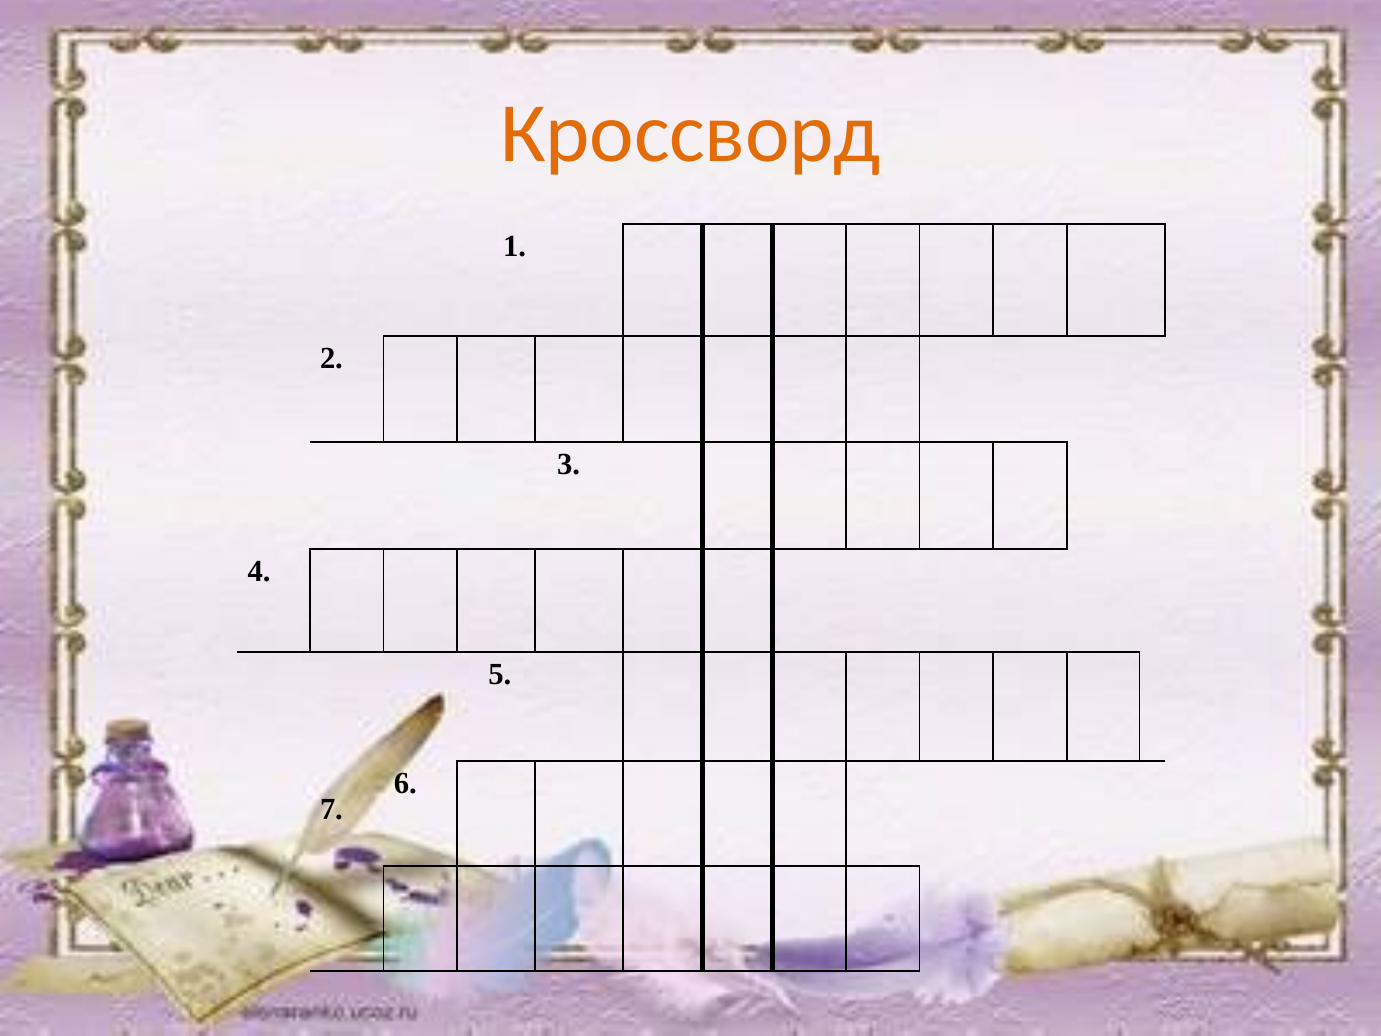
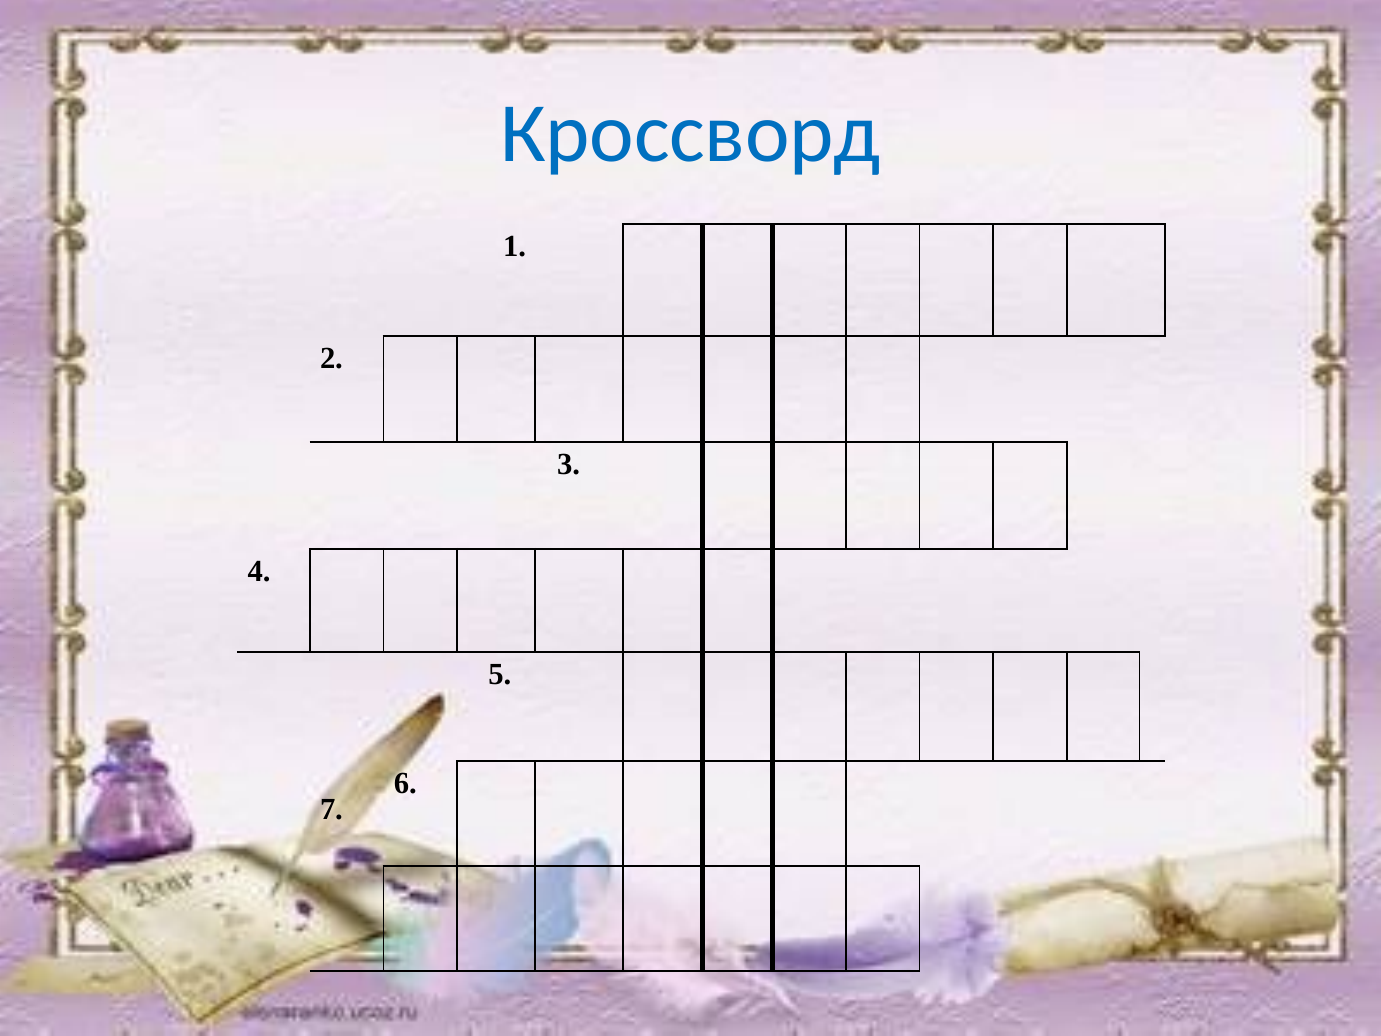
Кроссворд colour: orange -> blue (690, 134)
